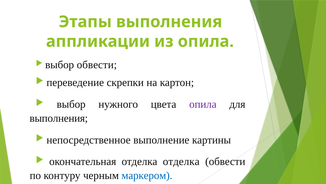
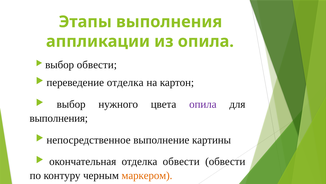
переведение скрепки: скрепки -> отделка (125, 82)
отделка отделка: отделка -> обвести (181, 161)
маркером colour: blue -> orange (147, 175)
